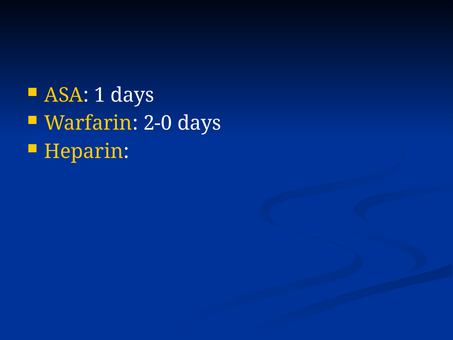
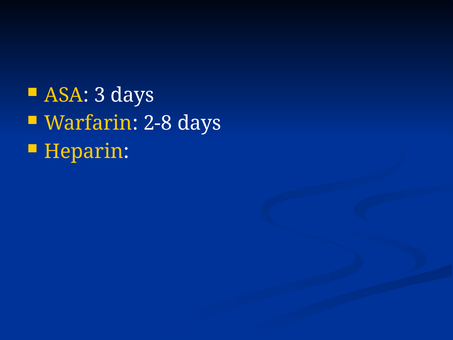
1: 1 -> 3 (100, 95)
2-0: 2-0 -> 2-8 (158, 123)
